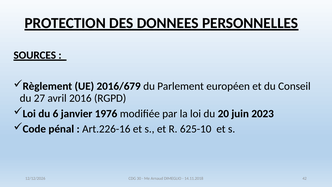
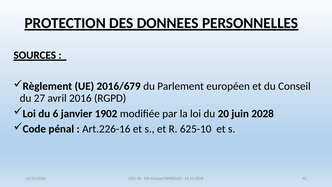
1976: 1976 -> 1902 (106, 113)
2023: 2023 -> 2028 (263, 113)
